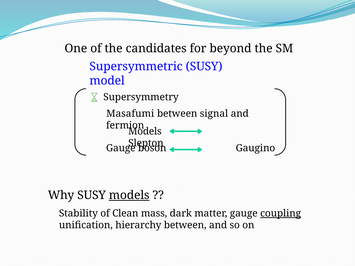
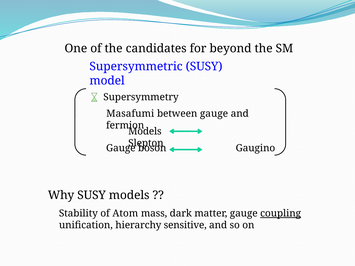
between signal: signal -> gauge (214, 114)
models underline: present -> none (129, 195)
Clean: Clean -> Atom (125, 214)
hierarchy between: between -> sensitive (185, 225)
